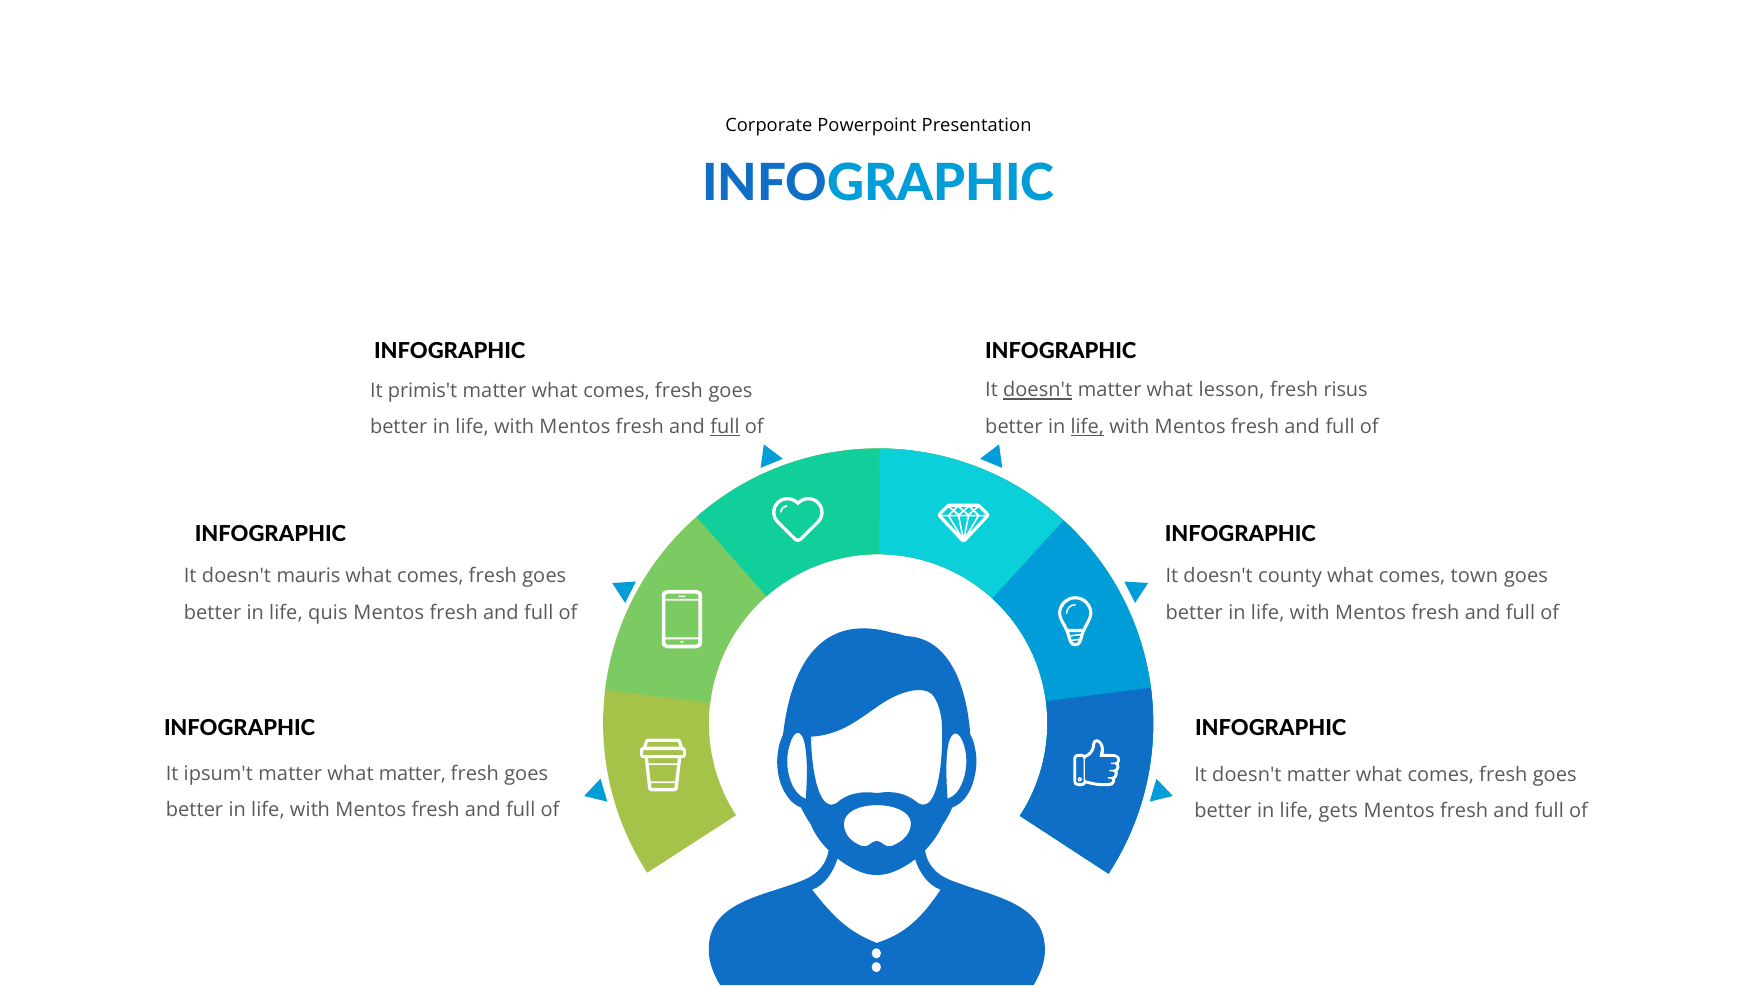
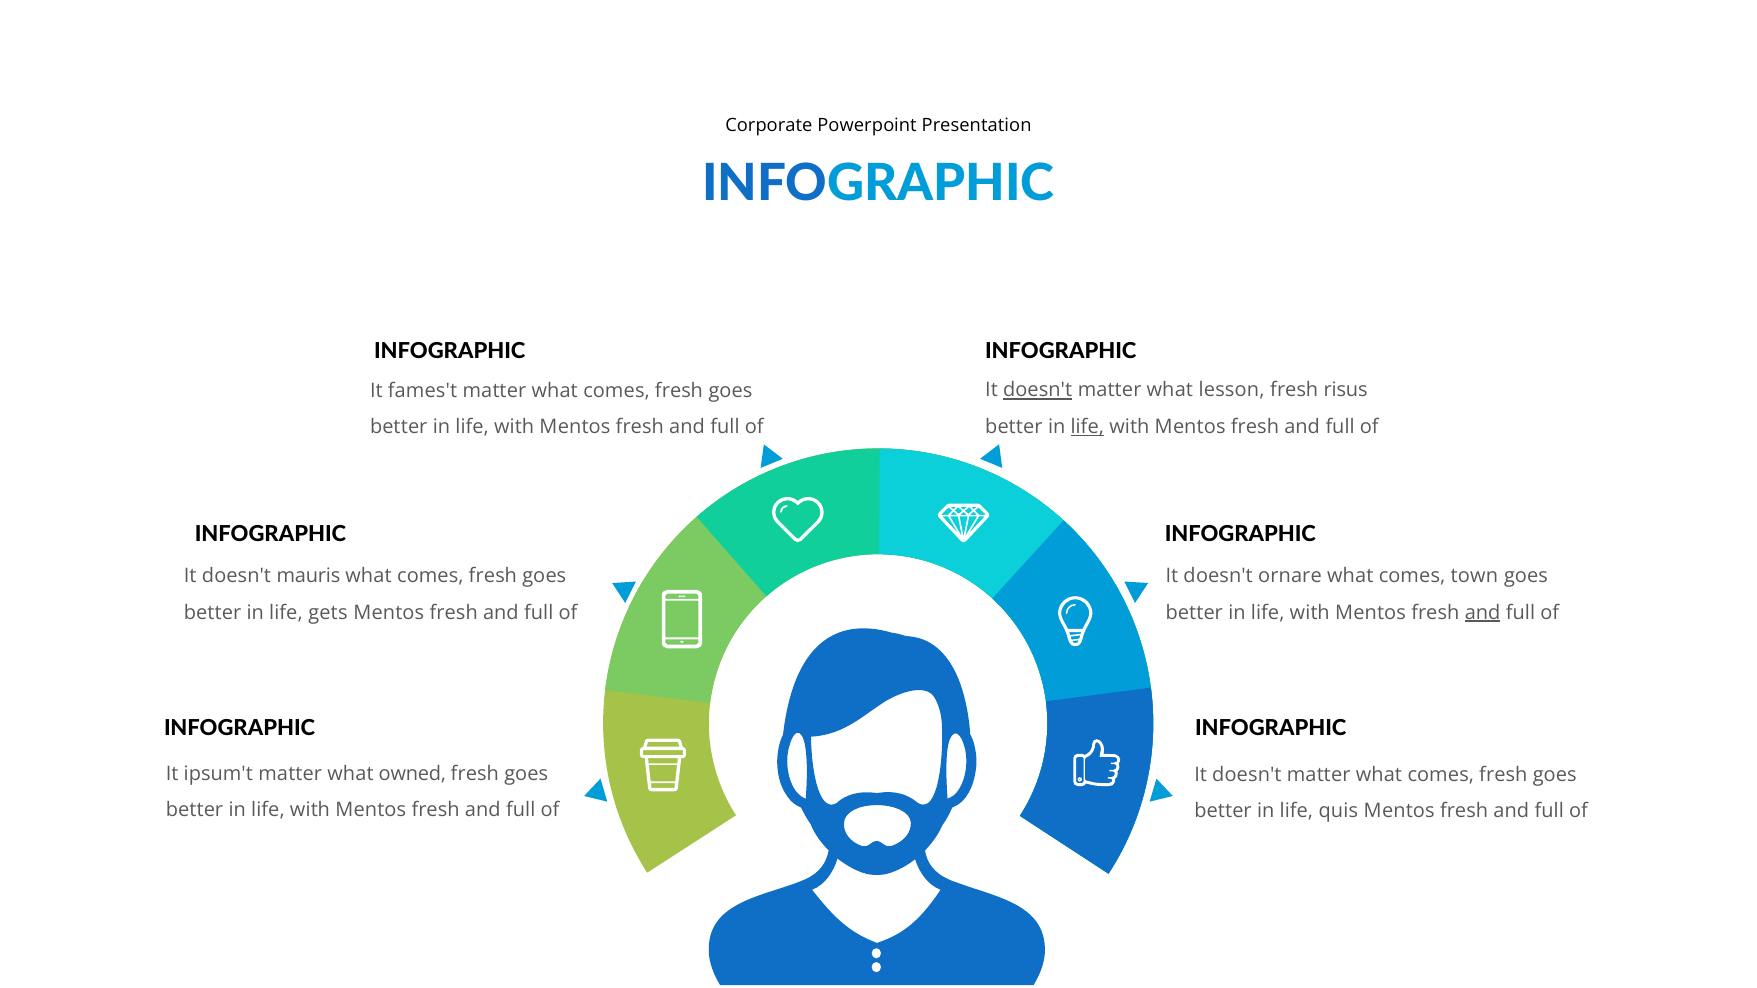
primis't: primis't -> fames't (423, 391)
full underline: present -> none (725, 427)
county: county -> ornare (1290, 577)
quis: quis -> gets (328, 613)
and underline: none -> present (1483, 613)
what matter: matter -> owned (412, 774)
gets: gets -> quis (1338, 811)
